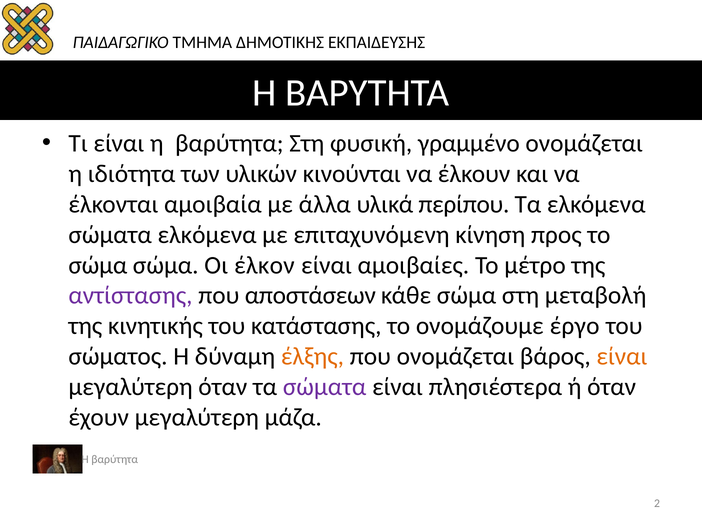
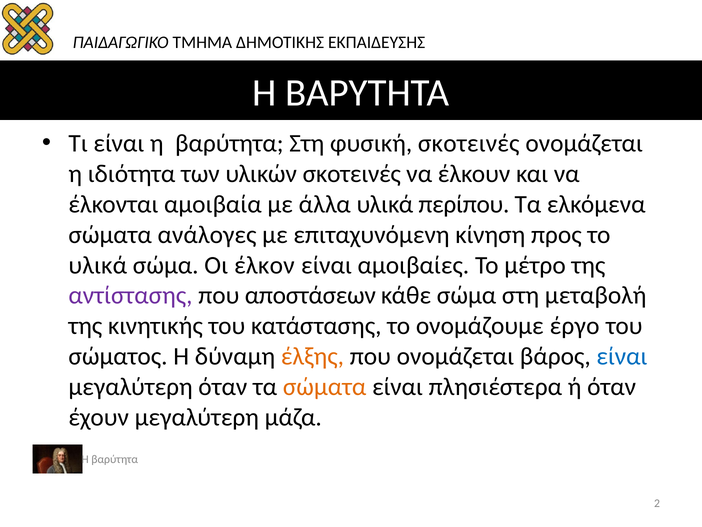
φυσική γραμμένο: γραμμένο -> σκοτεινές (469, 143)
υλικών κινούνται: κινούνται -> σκοτεινές (352, 174)
σώματα ελκόμενα: ελκόμενα -> ανάλογες (207, 235)
σώμα: σώμα -> υλικά (98, 265)
είναι colour: orange -> blue (622, 356)
σώματα colour: purple -> orange (325, 387)
